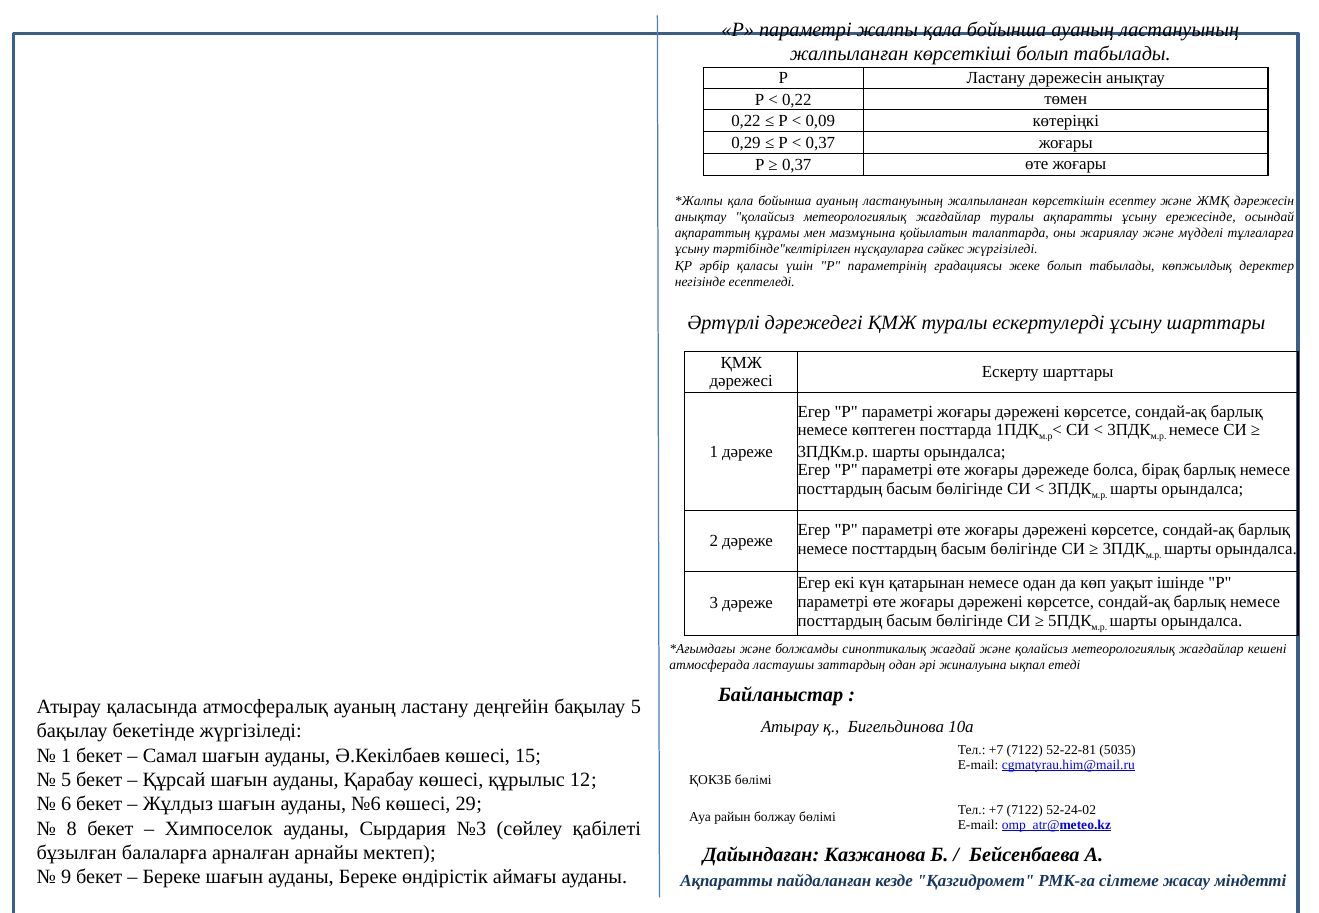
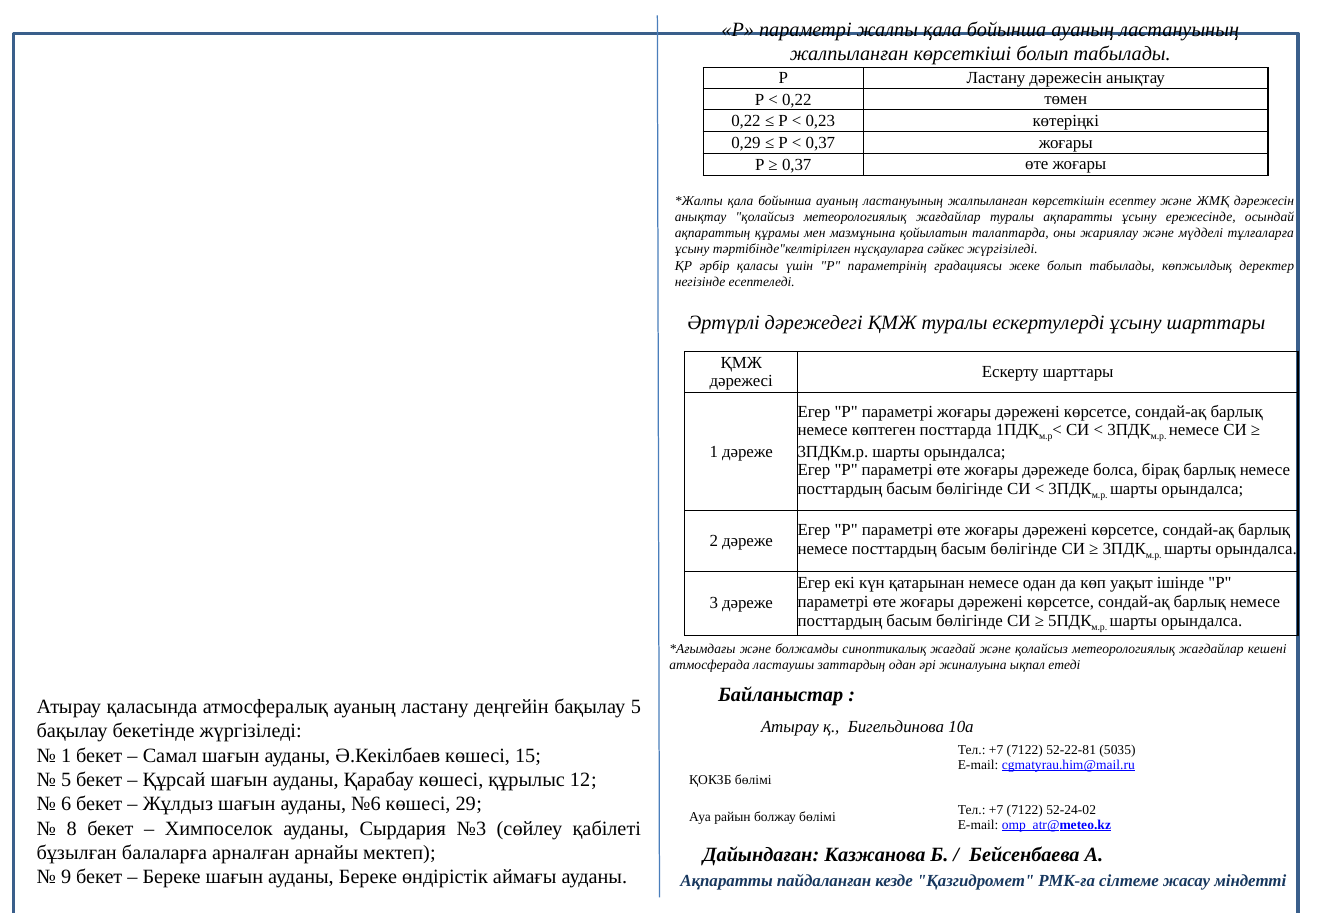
0,09: 0,09 -> 0,23 (820, 121)
